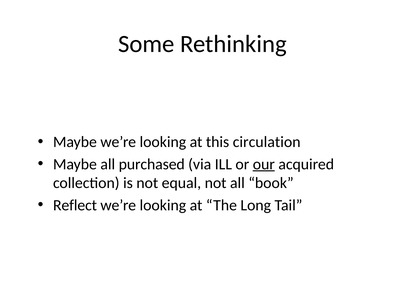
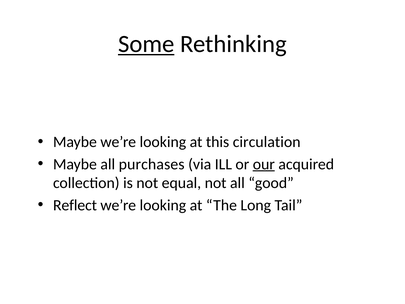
Some underline: none -> present (146, 44)
purchased: purchased -> purchases (152, 164)
book: book -> good (271, 183)
